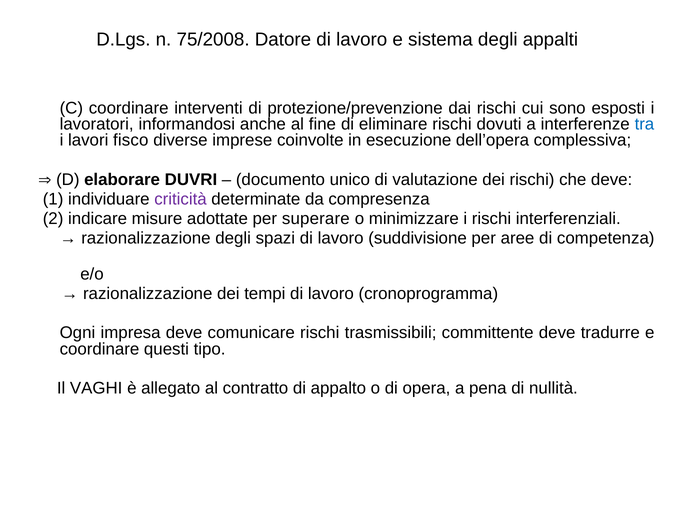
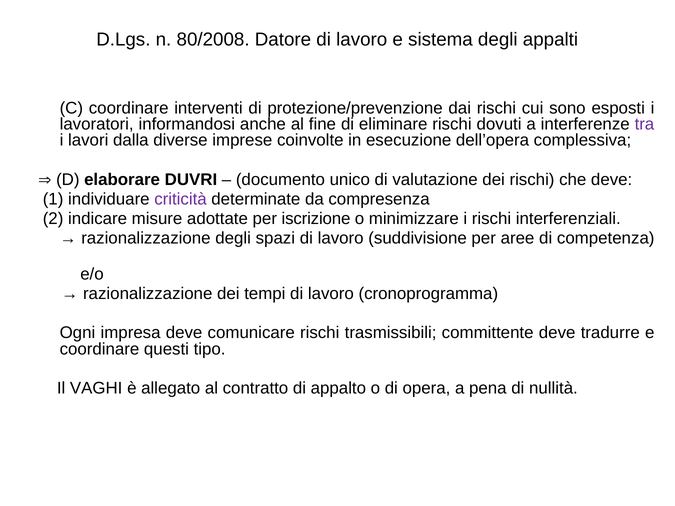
75/2008: 75/2008 -> 80/2008 (213, 40)
tra colour: blue -> purple (644, 124)
fisco: fisco -> dalla (131, 140)
superare: superare -> iscrizione (316, 219)
